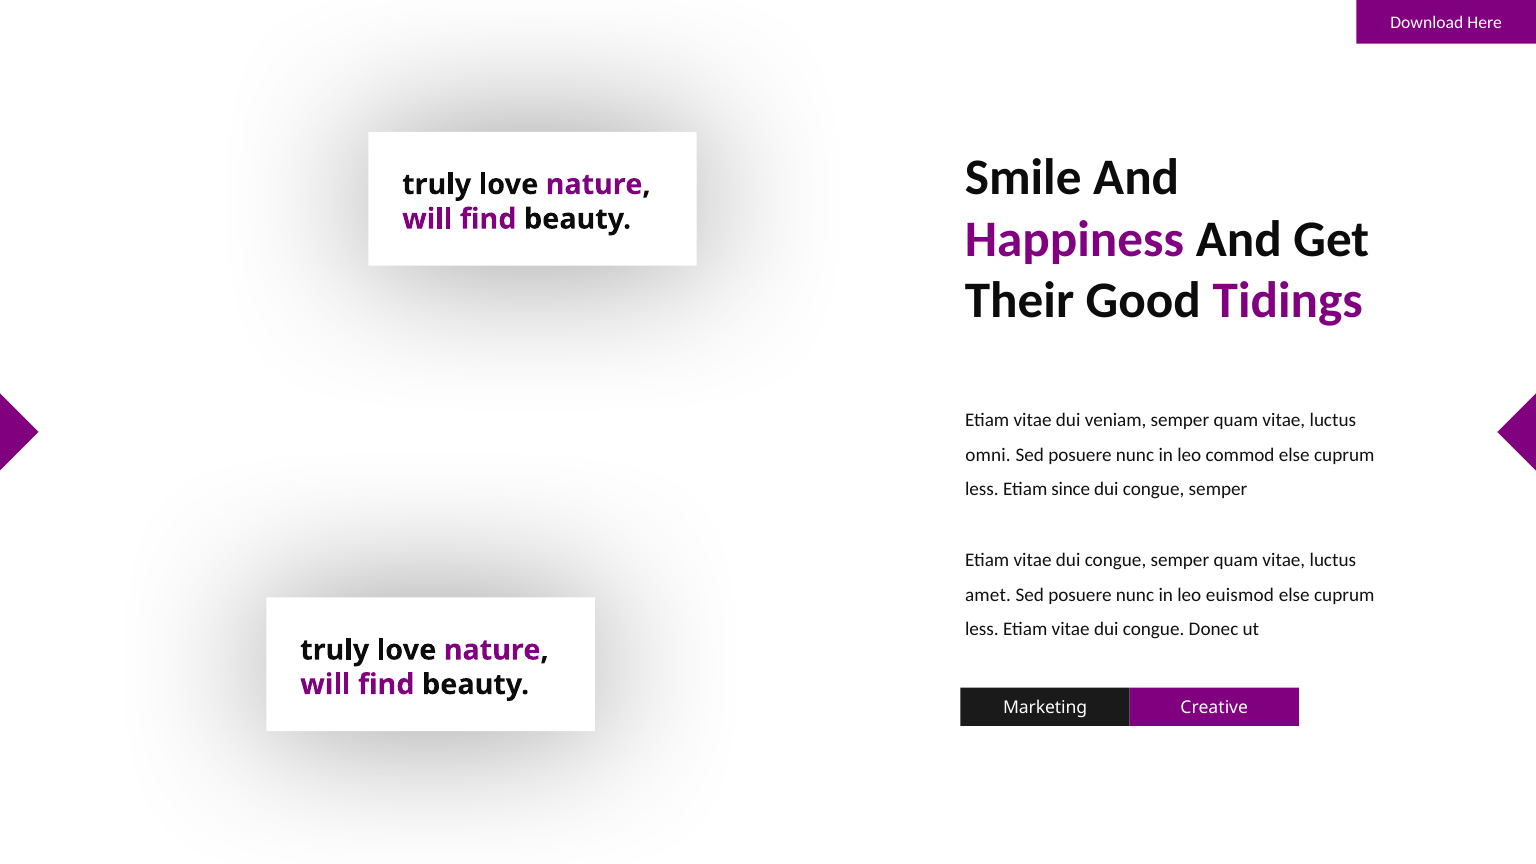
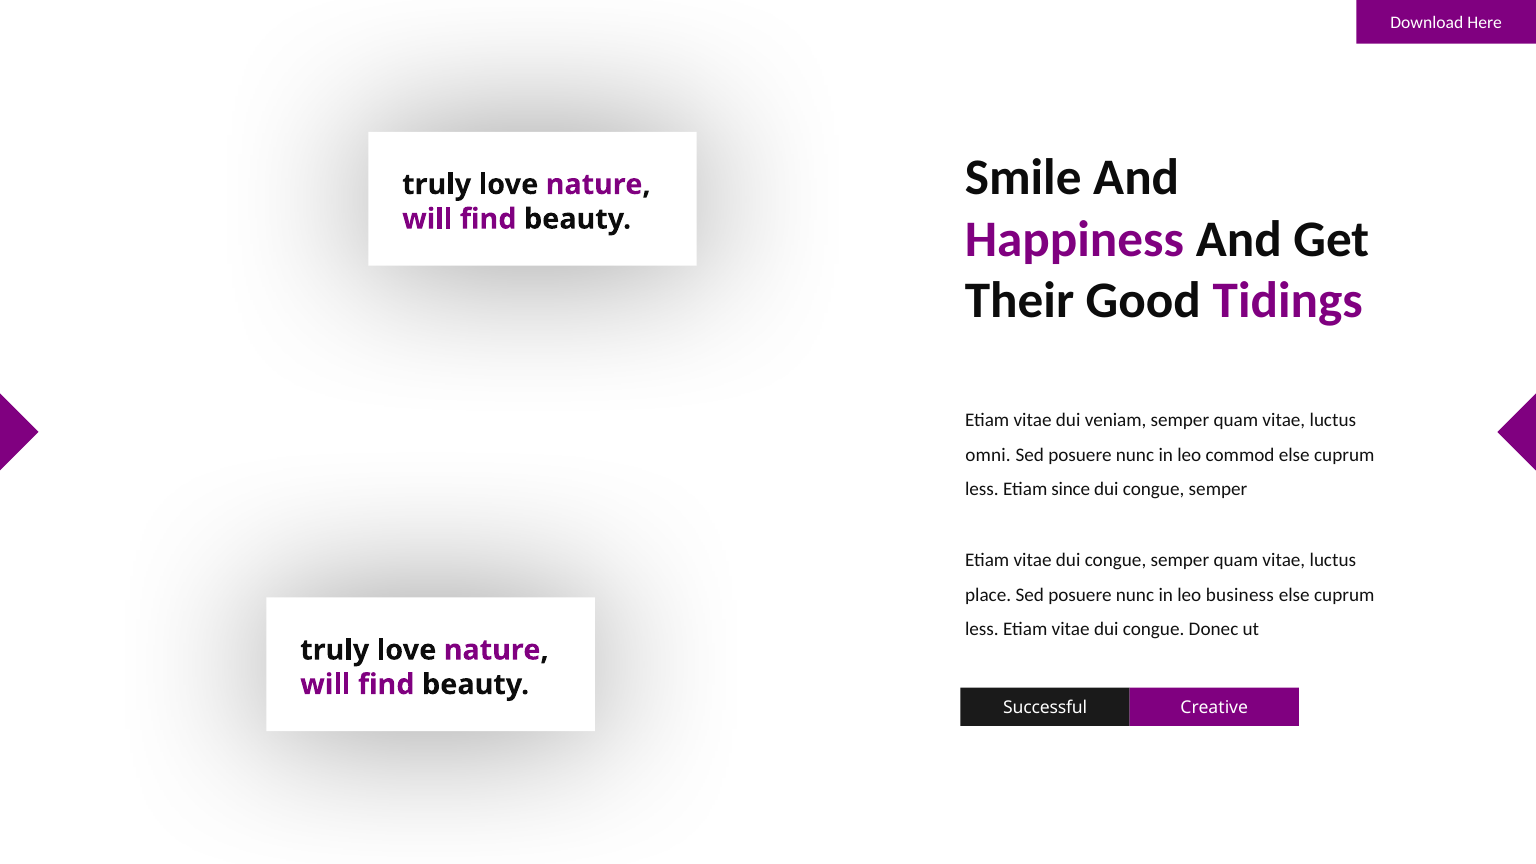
amet: amet -> place (988, 595)
euismod: euismod -> business (1240, 595)
Marketing: Marketing -> Successful (1045, 708)
